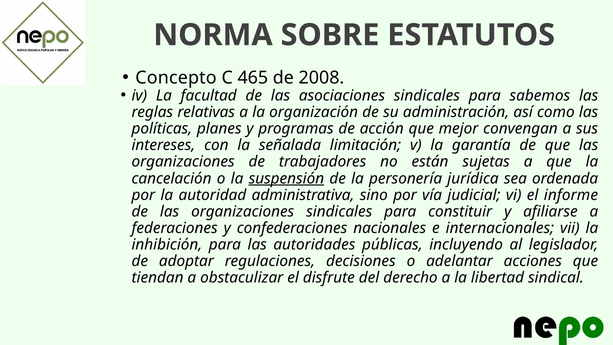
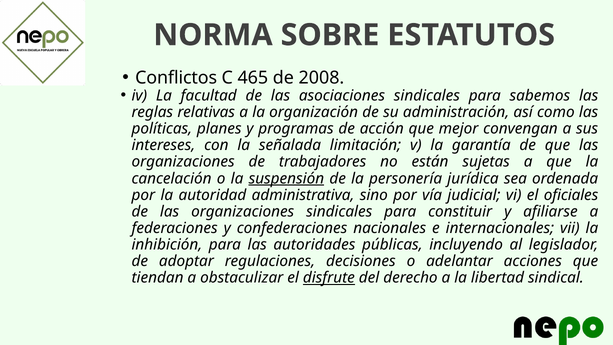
Concepto: Concepto -> Conflictos (176, 78)
informe: informe -> oficiales (571, 195)
disfrute underline: none -> present (329, 278)
